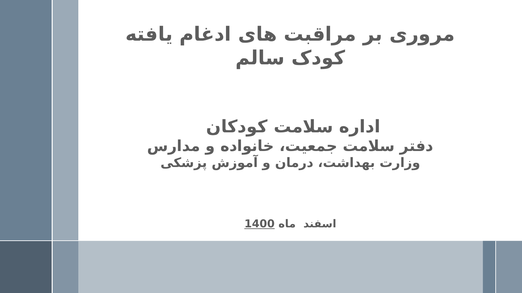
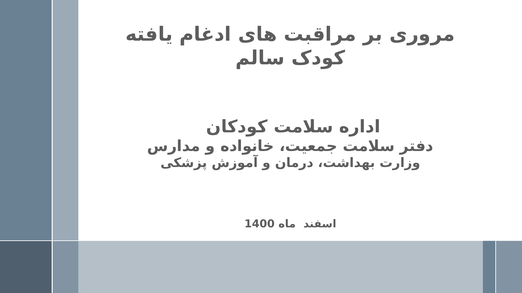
1400 underline: present -> none (260, 225)
